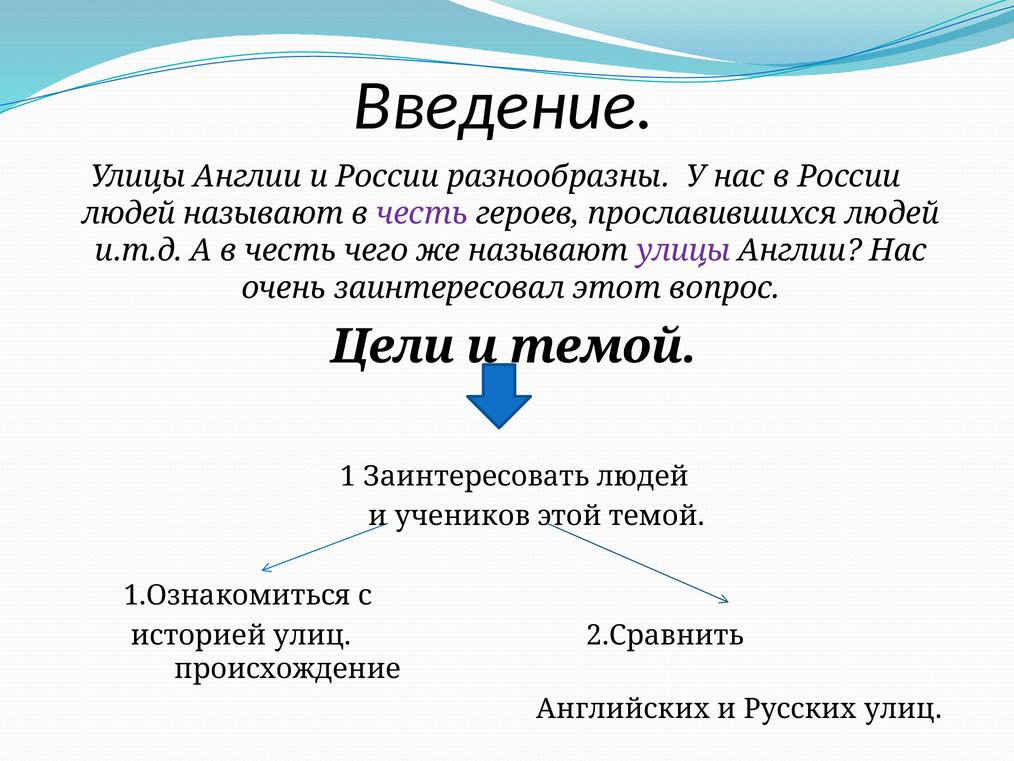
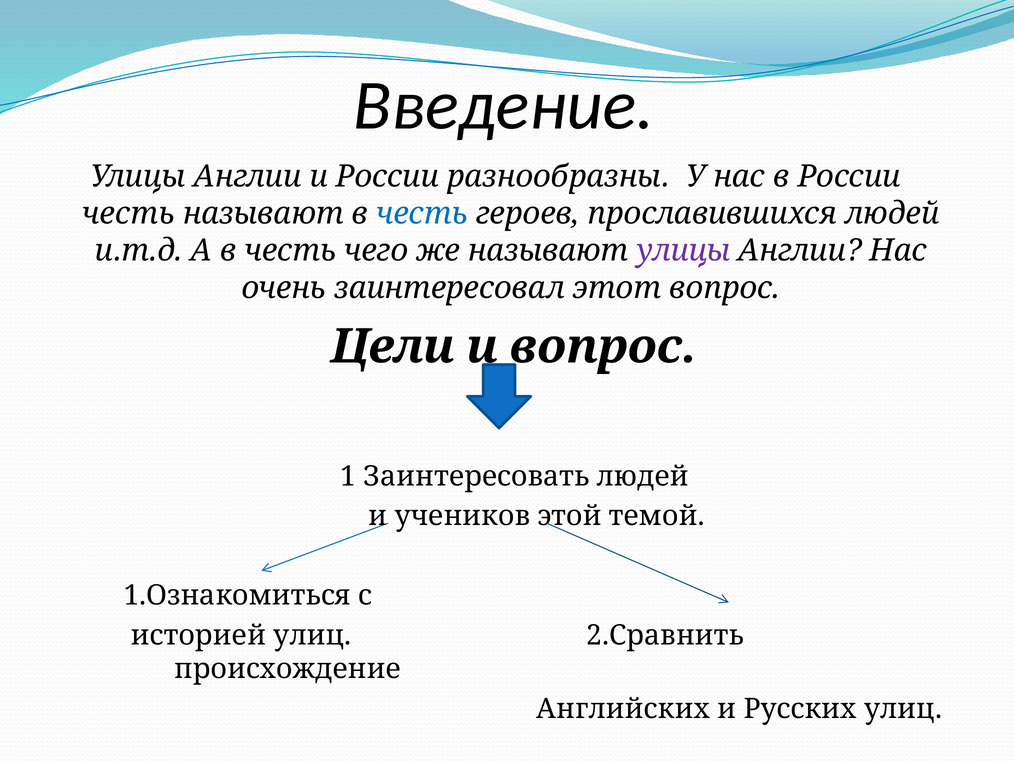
людей: людей -> честь (129, 213)
честь colour: purple -> blue (422, 213)
темой: темой -> вопрос (603, 346)
